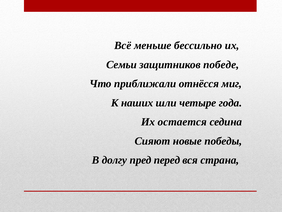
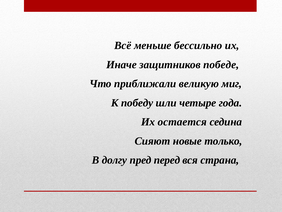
Семьи: Семьи -> Иначе (121, 64)
отнёсся: отнёсся -> великую (199, 83)
наших: наших -> победу (137, 103)
победы: победы -> только (223, 141)
